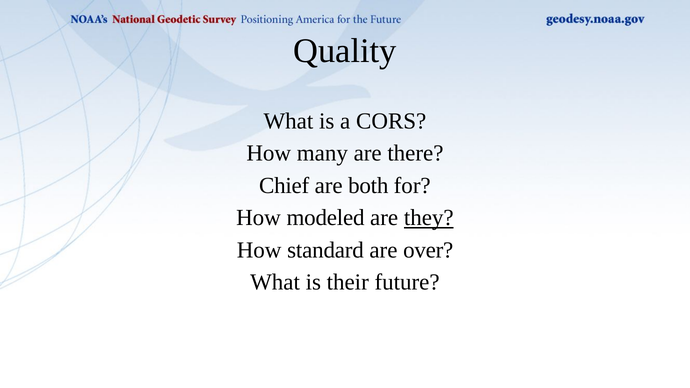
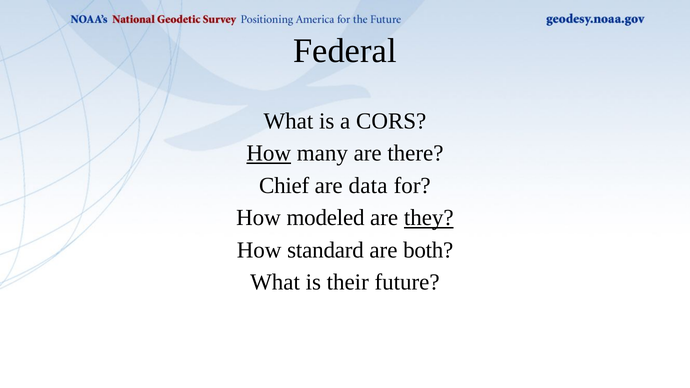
Quality: Quality -> Federal (345, 51)
How underline: none -> present (269, 153)
both: both -> data (368, 186)
over: over -> both (428, 250)
